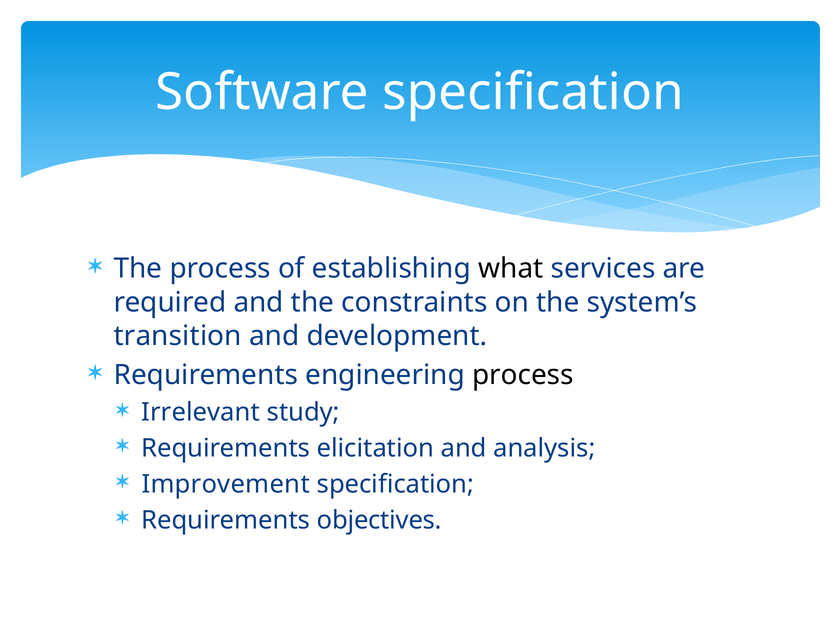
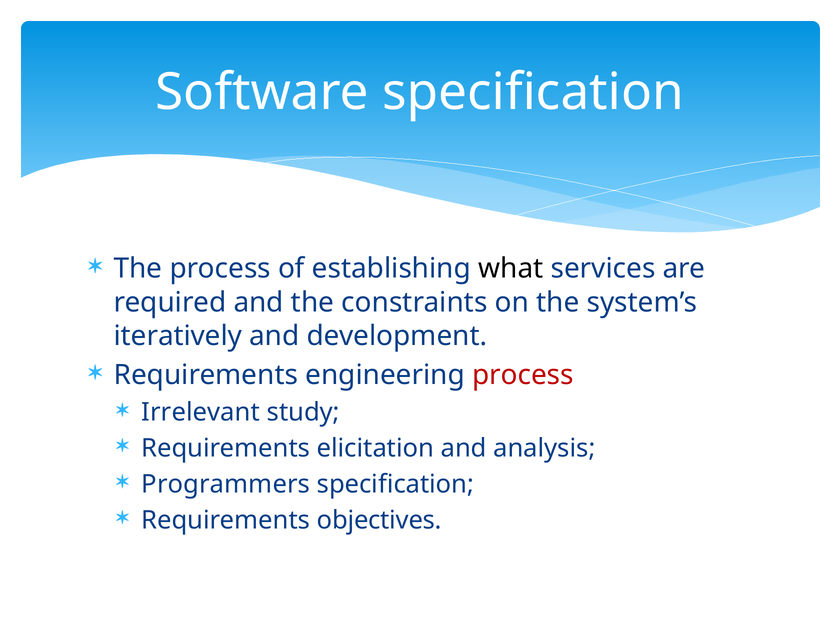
transition: transition -> iteratively (178, 336)
process colour: black -> red (523, 375)
Improvement: Improvement -> Programmers (226, 484)
